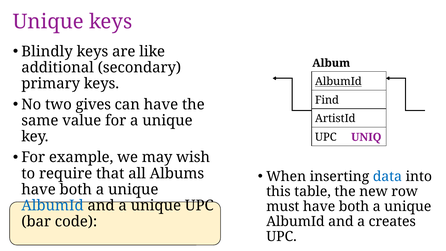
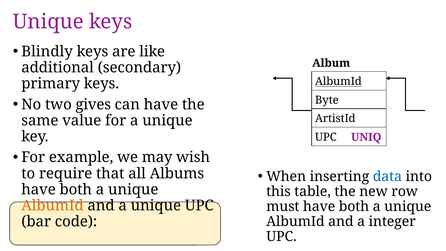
Find: Find -> Byte (327, 100)
AlbumId colour: blue -> orange (52, 205)
creates: creates -> integer (392, 222)
